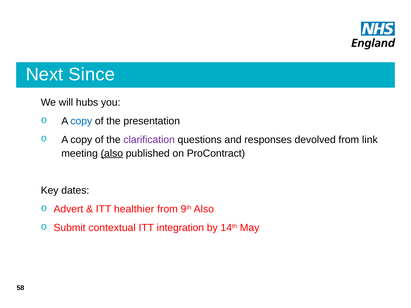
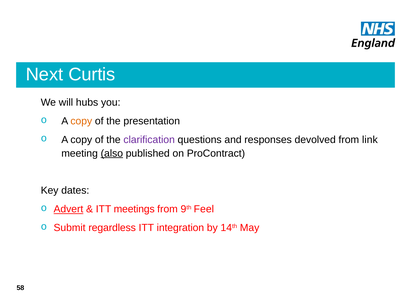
Since: Since -> Curtis (92, 75)
copy colour: blue -> orange (81, 121)
Advert underline: none -> present (68, 209)
healthier: healthier -> meetings (134, 209)
9th Also: Also -> Feel (204, 209)
contextual: contextual -> regardless (112, 228)
